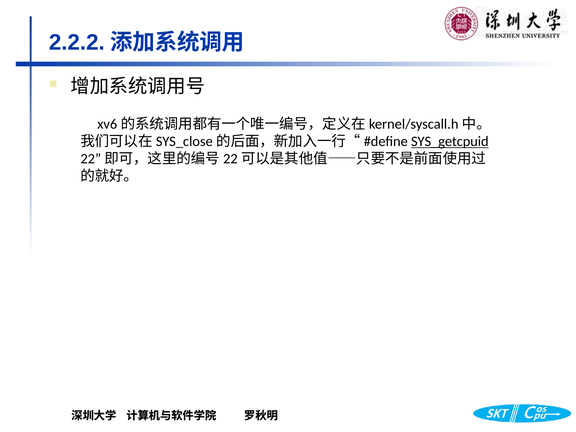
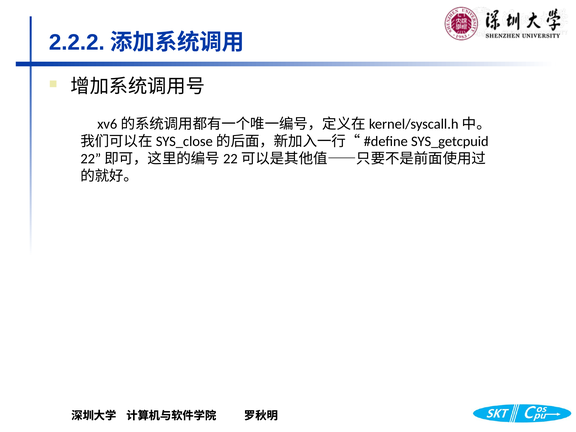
SYS_getcpuid underline: present -> none (450, 141)
